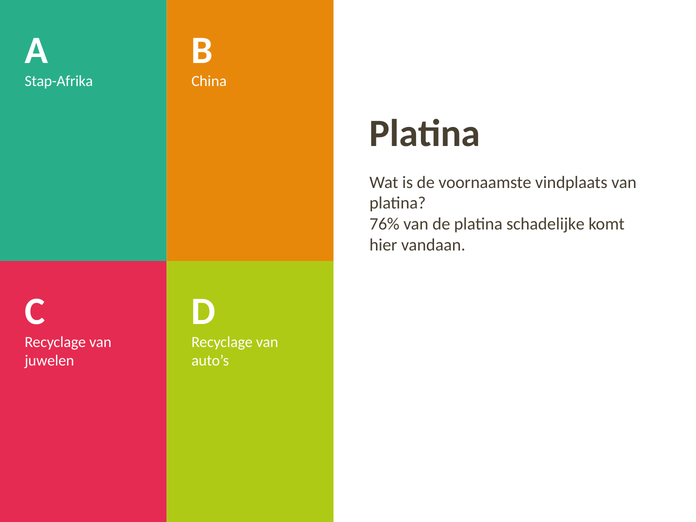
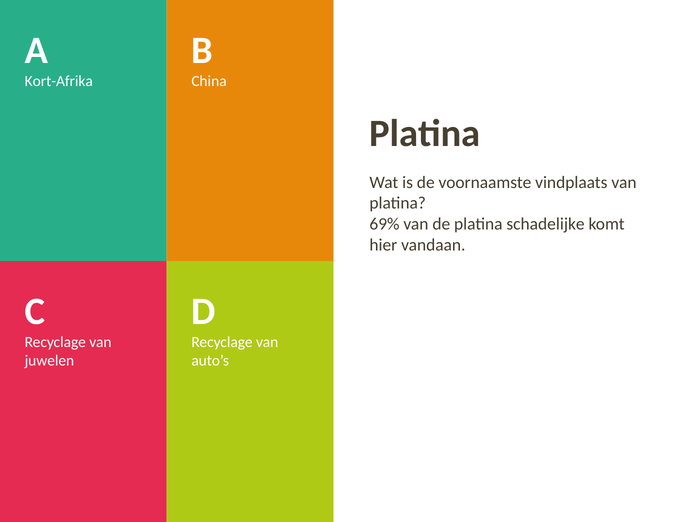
Stap-Afrika: Stap-Afrika -> Kort-Afrika (59, 81)
76%: 76% -> 69% (384, 224)
